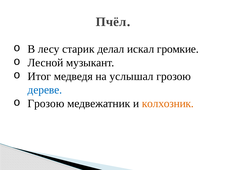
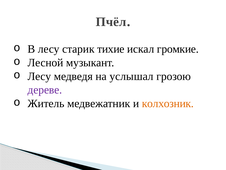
делал: делал -> тихие (111, 49)
Итог: Итог -> Лесу (39, 76)
дереве colour: blue -> purple (45, 90)
Грозою: Грозою -> Житель (46, 103)
